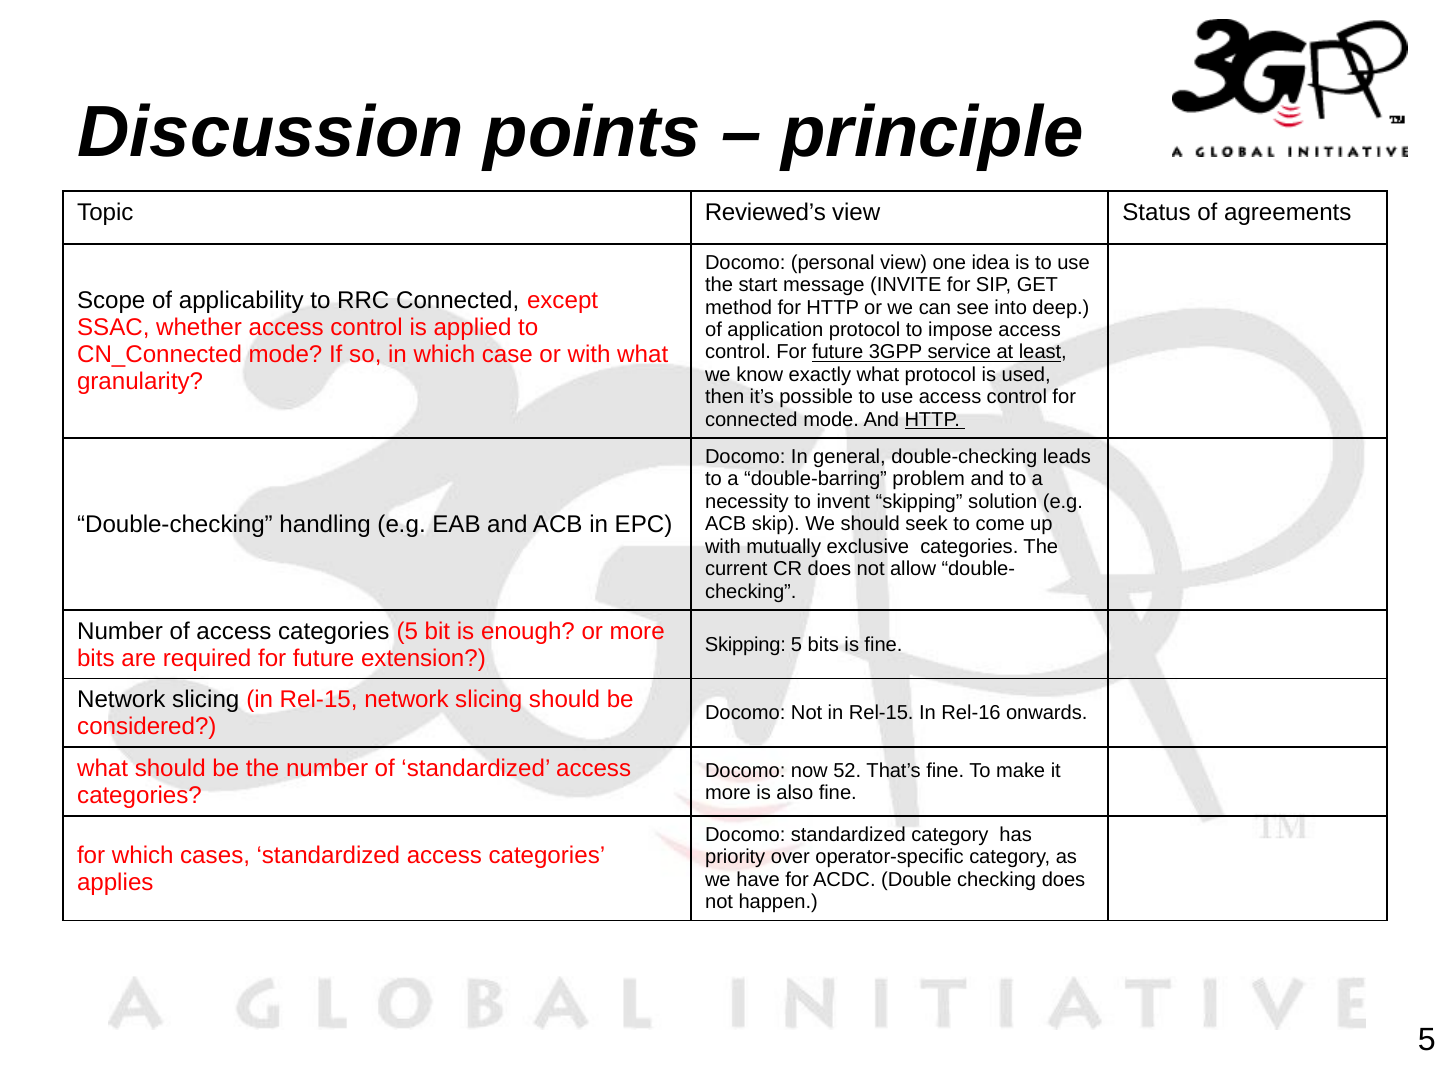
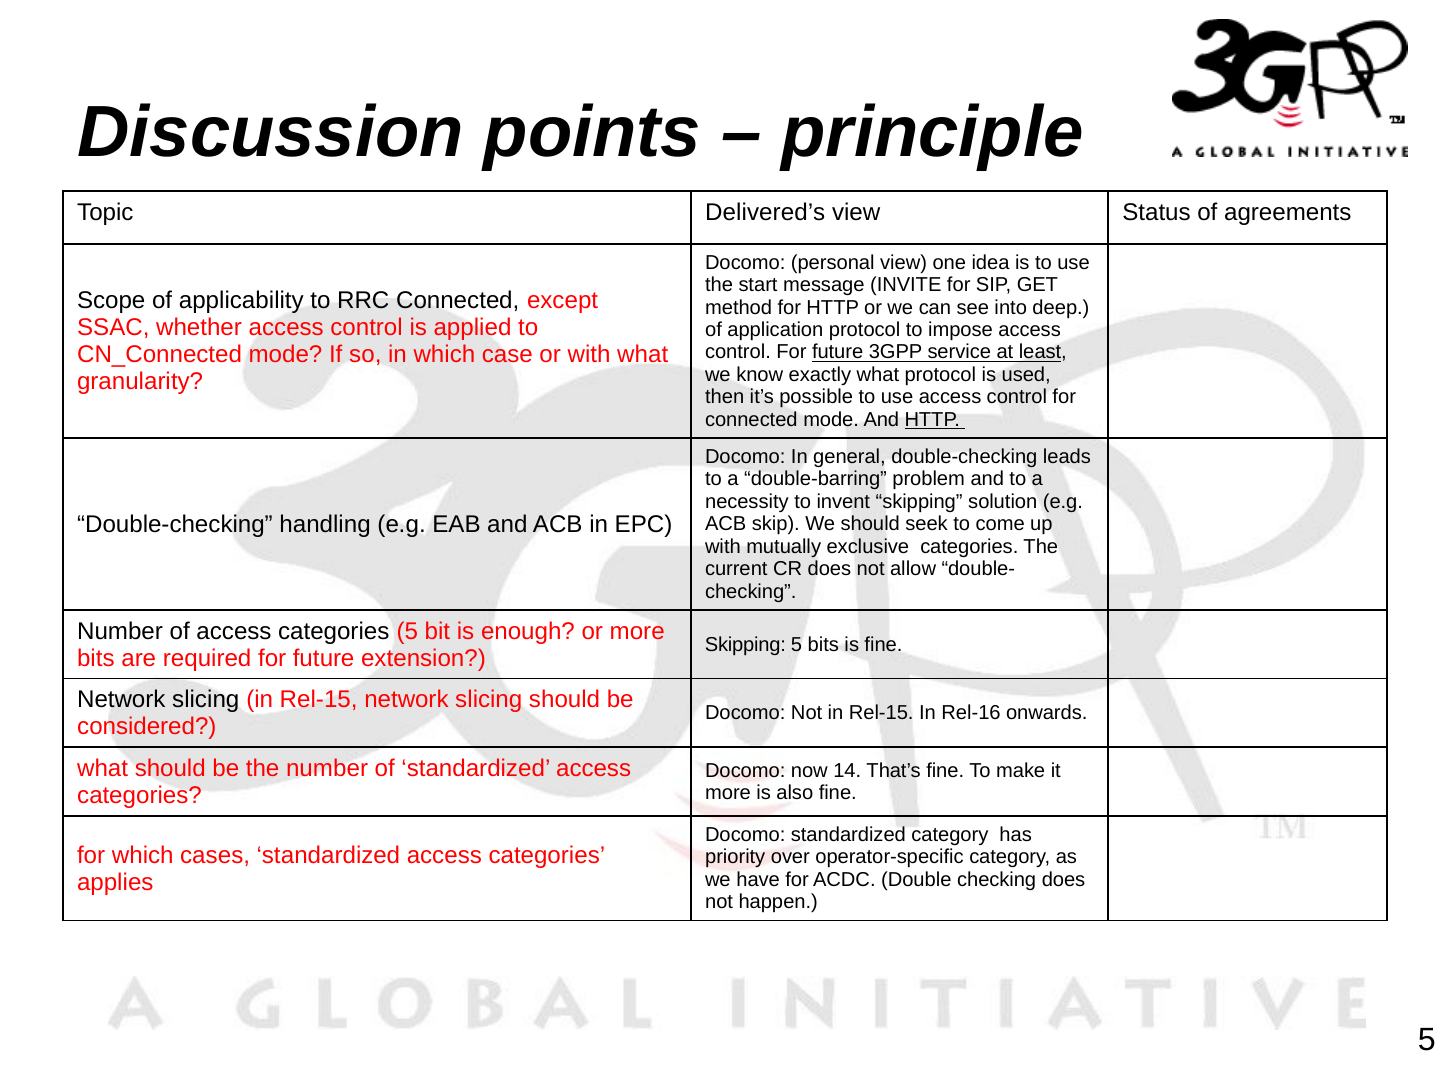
Reviewed’s: Reviewed’s -> Delivered’s (765, 212)
52: 52 -> 14 (847, 771)
